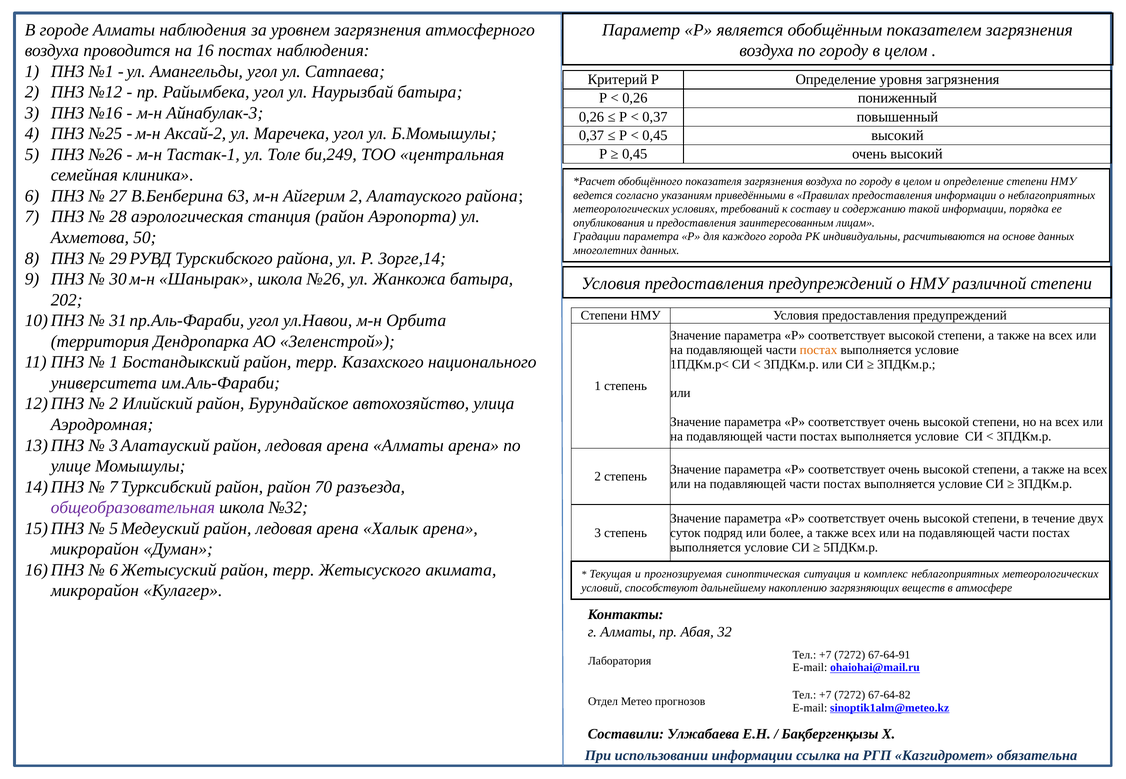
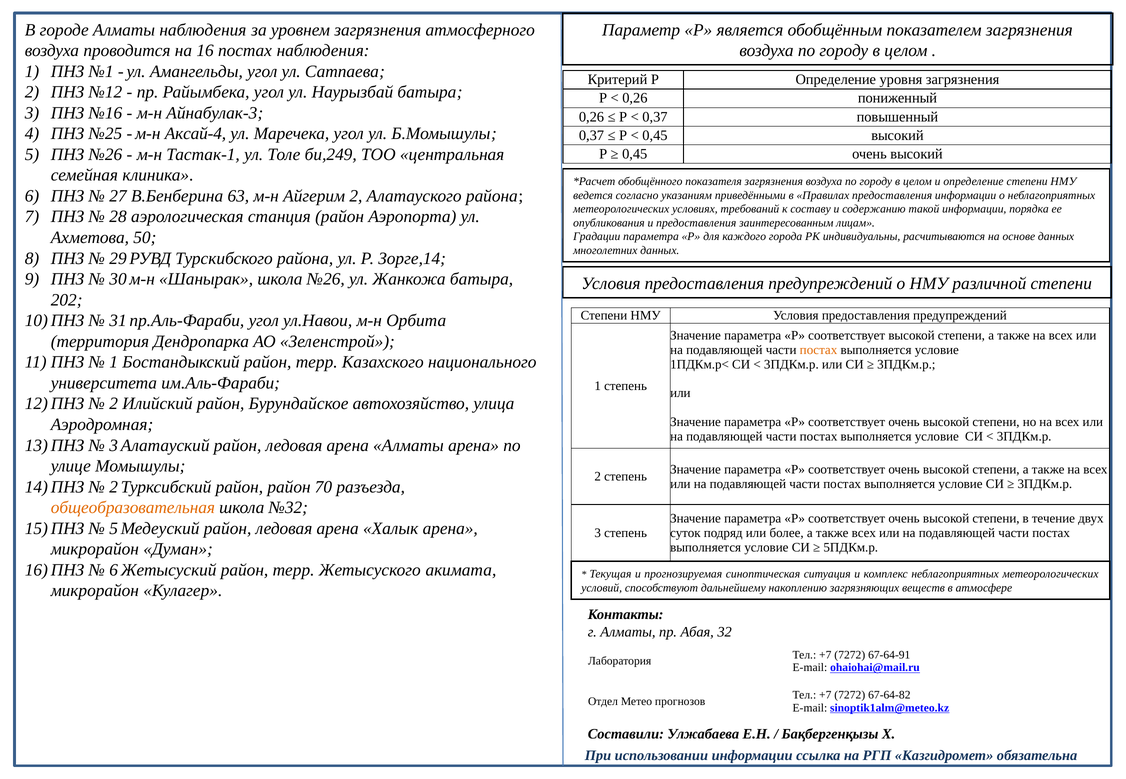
Аксай-2: Аксай-2 -> Аксай-4 (195, 134)
7: 7 -> 2 (114, 487)
общеобразовательная colour: purple -> orange (133, 508)
